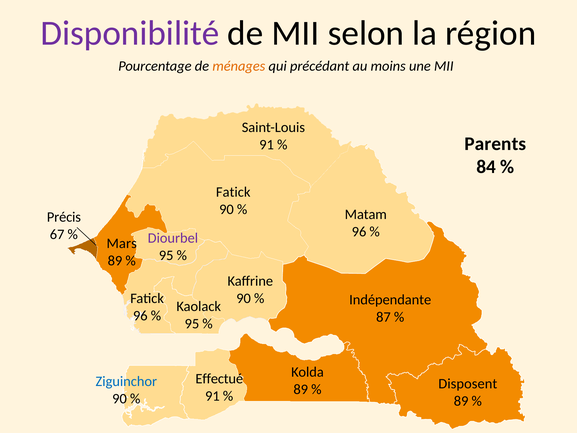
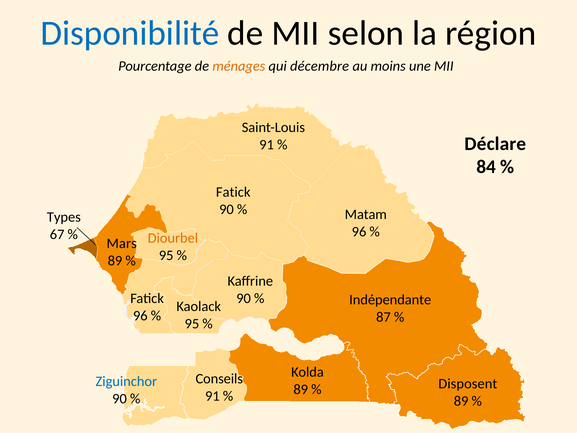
Disponibilité colour: purple -> blue (130, 33)
précédant: précédant -> décembre (320, 66)
Parents: Parents -> Déclare (495, 144)
Précis: Précis -> Types (64, 217)
Diourbel colour: purple -> orange (173, 238)
Effectué: Effectué -> Conseils (219, 379)
